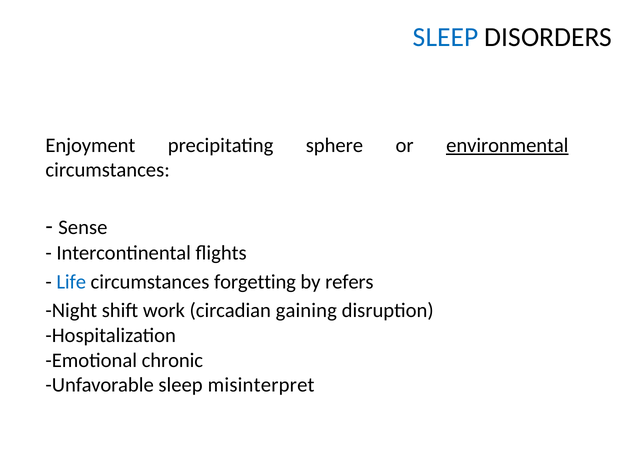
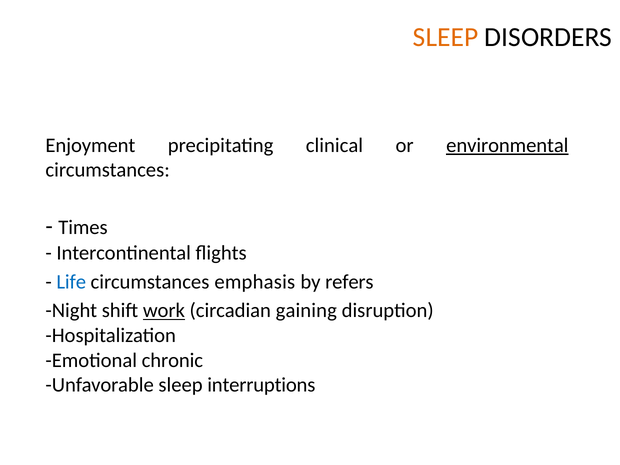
SLEEP colour: blue -> orange (446, 37)
sphere: sphere -> clinical (334, 145)
Sense: Sense -> Times (83, 227)
forgetting: forgetting -> emphasis (255, 282)
work underline: none -> present (164, 311)
misinterpret: misinterpret -> interruptions (261, 385)
